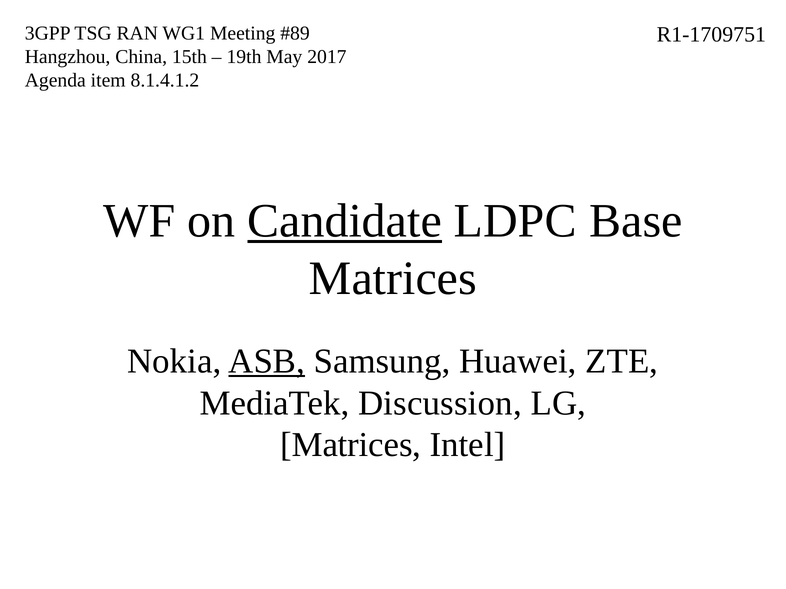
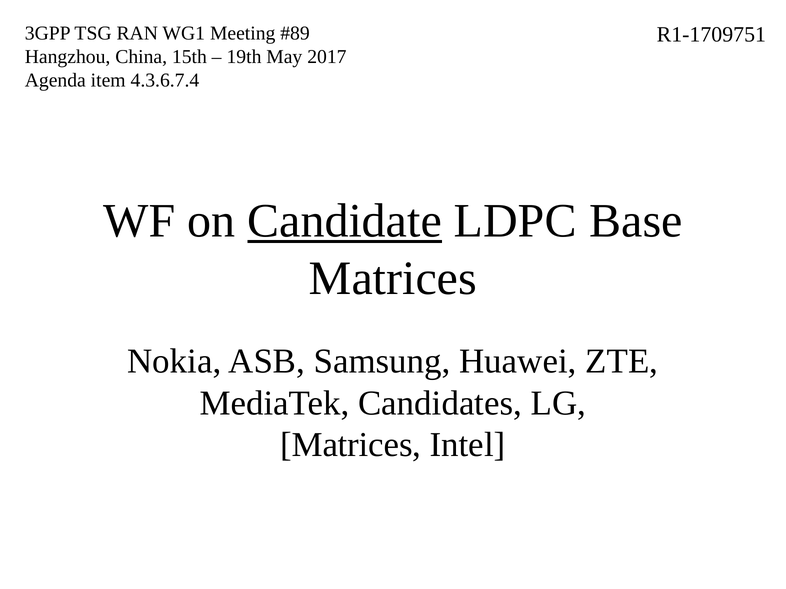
8.1.4.1.2: 8.1.4.1.2 -> 4.3.6.7.4 (165, 80)
ASB underline: present -> none (267, 361)
Discussion: Discussion -> Candidates (440, 403)
